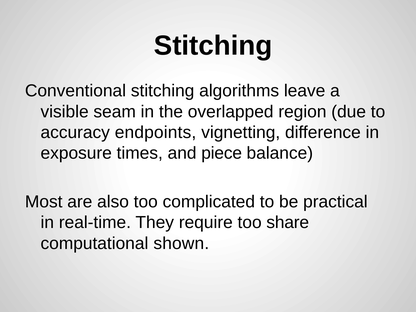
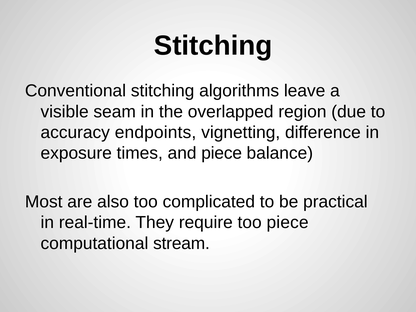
too share: share -> piece (288, 223)
shown: shown -> stream (181, 243)
